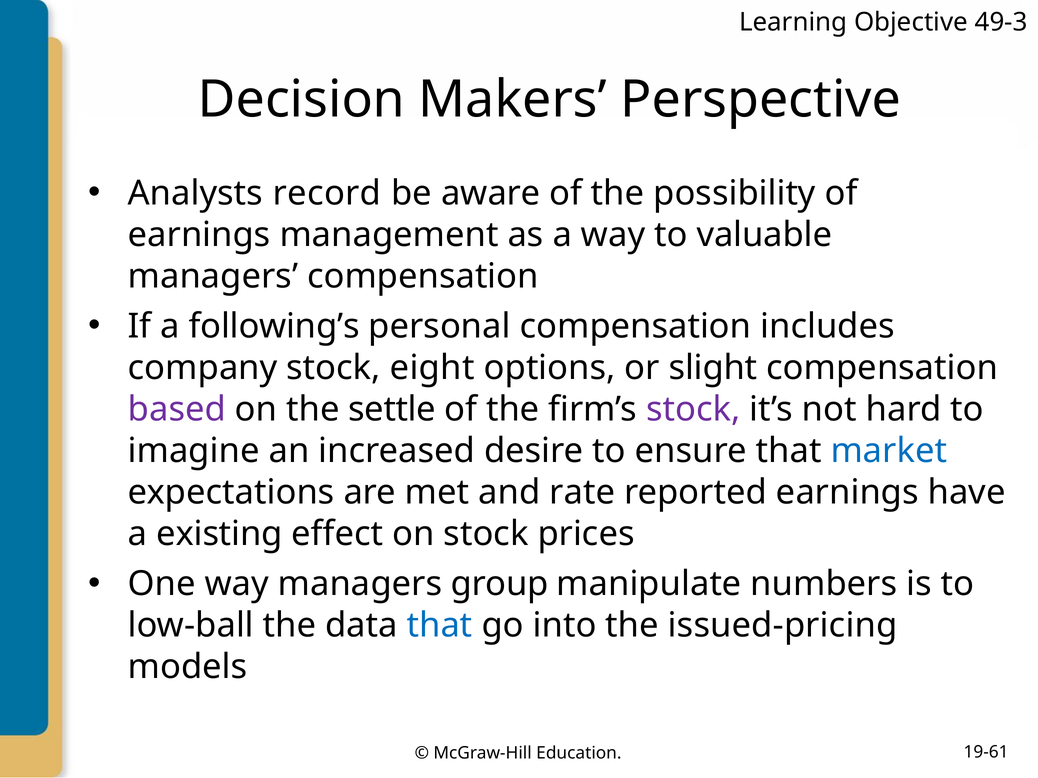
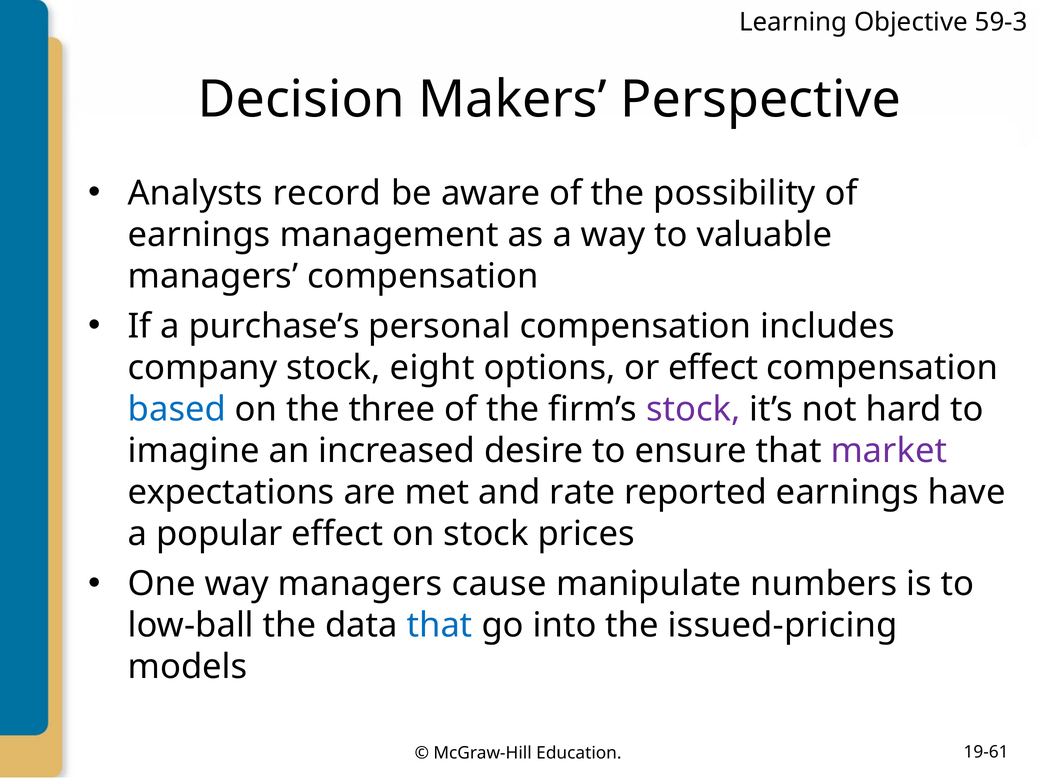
49-3: 49-3 -> 59-3 (1001, 22)
following’s: following’s -> purchase’s (274, 327)
or slight: slight -> effect (713, 368)
based colour: purple -> blue (177, 410)
settle: settle -> three (392, 410)
market colour: blue -> purple (889, 451)
existing: existing -> popular (219, 534)
group: group -> cause (499, 584)
